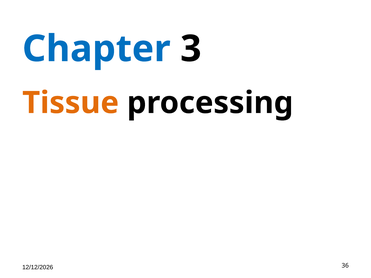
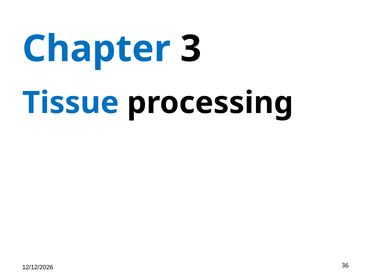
Tissue colour: orange -> blue (71, 103)
